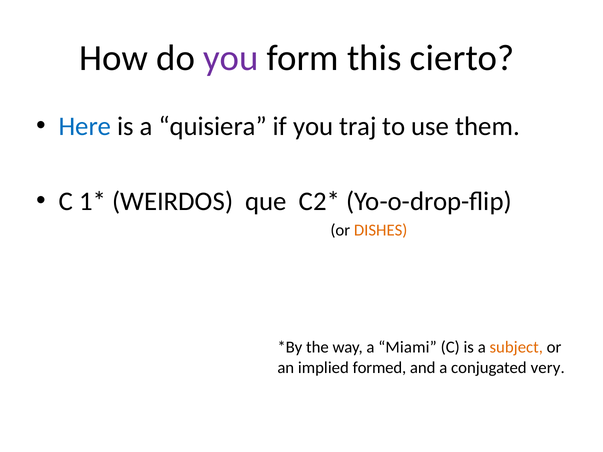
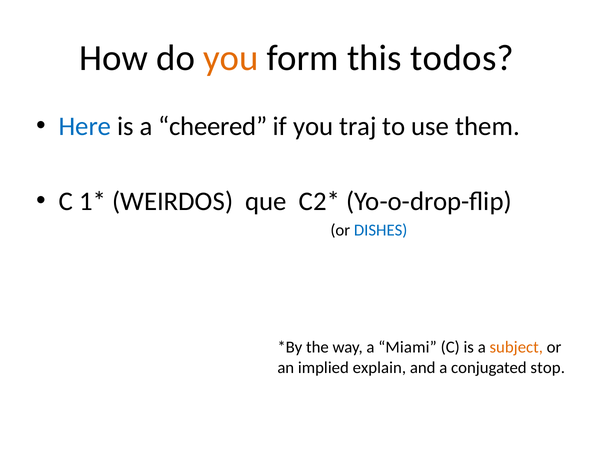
you colour: purple -> orange (231, 58)
cierto: cierto -> todos (462, 58)
quisiera: quisiera -> cheered (213, 126)
DISHES colour: orange -> blue (381, 230)
formed: formed -> explain (379, 368)
very: very -> stop (548, 368)
